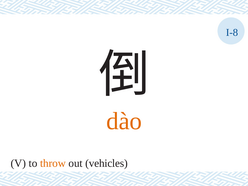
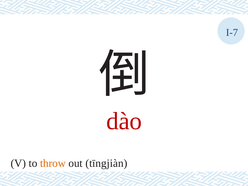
I-8: I-8 -> I-7 (232, 32)
dào colour: orange -> red (124, 121)
vehicles: vehicles -> tīngjiàn (106, 163)
